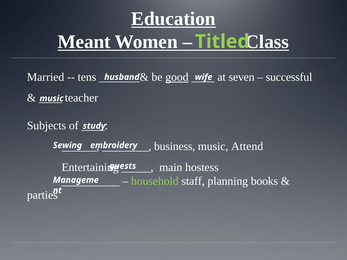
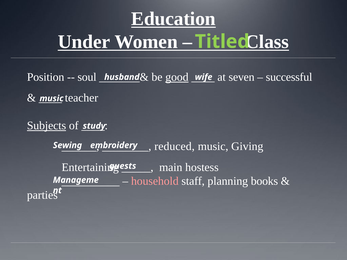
Meant: Meant -> Under (84, 42)
Married: Married -> Position (46, 77)
tens: tens -> soul (87, 77)
Subjects underline: none -> present (47, 126)
business: business -> reduced (175, 147)
Attend: Attend -> Giving (247, 147)
household colour: light green -> pink (155, 181)
